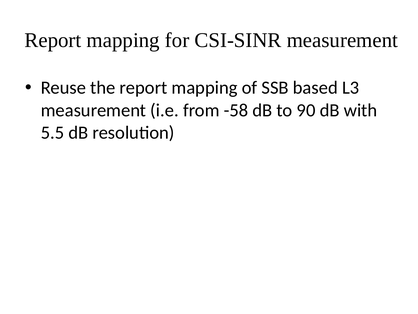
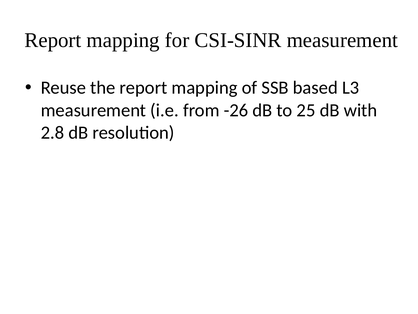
-58: -58 -> -26 (236, 110)
90: 90 -> 25 (306, 110)
5.5: 5.5 -> 2.8 (52, 132)
